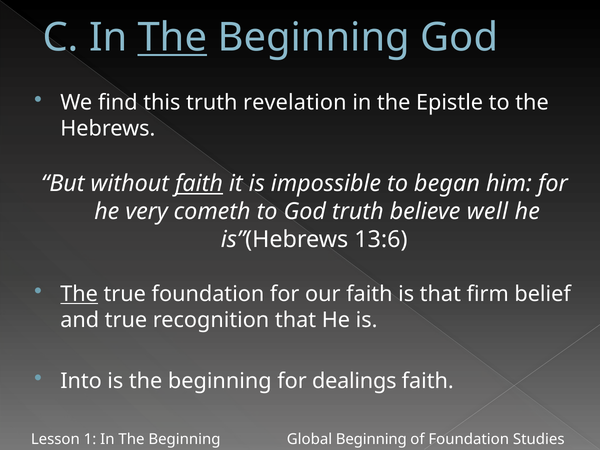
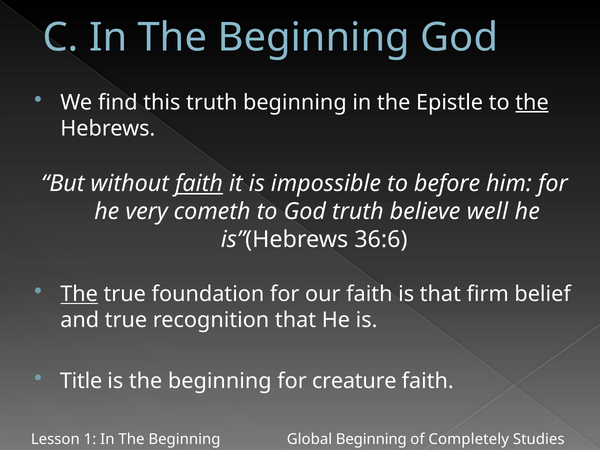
The underline: present -> none (172, 38)
truth revelation: revelation -> beginning (295, 103)
the underline: none -> present (532, 103)
began: began -> before (447, 184)
13:6: 13:6 -> 36:6 (381, 240)
Into: Into -> Title (81, 381)
dealings: dealings -> creature (354, 381)
of Foundation: Foundation -> Completely (469, 439)
